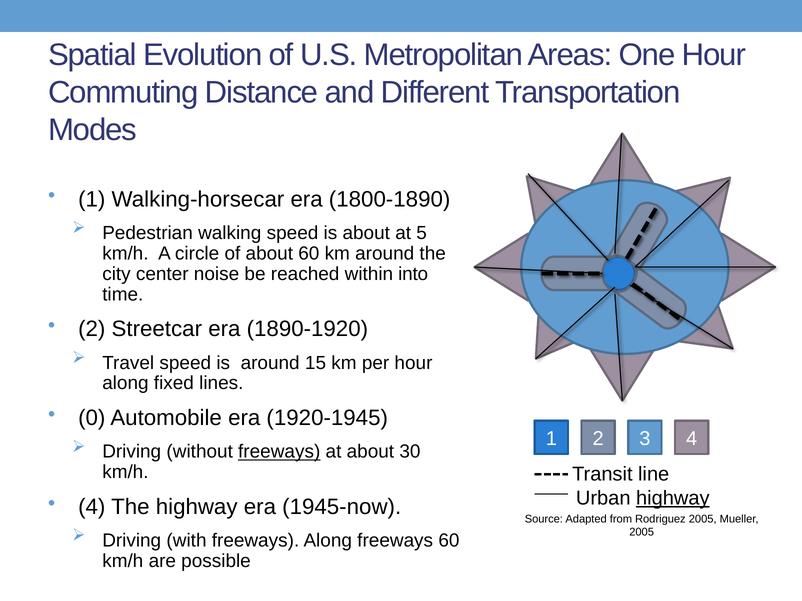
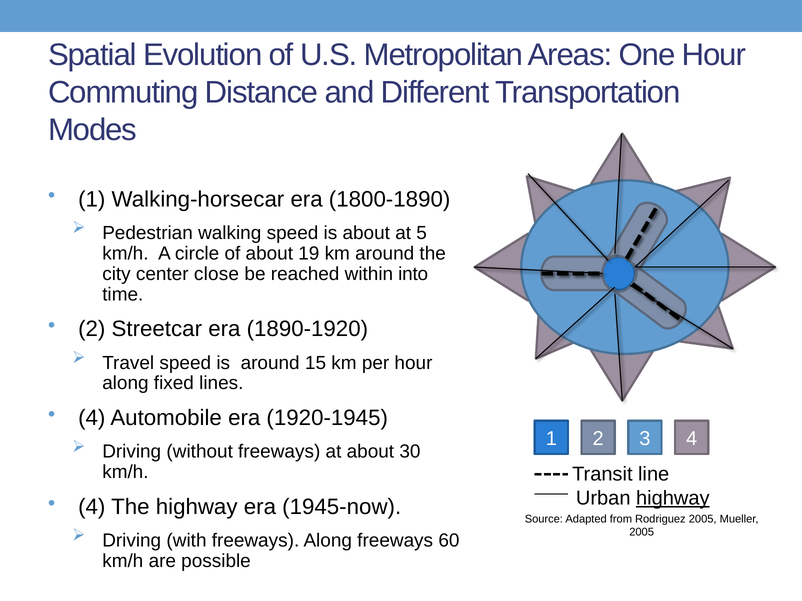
about 60: 60 -> 19 (309, 254)
noise: noise -> close (216, 274)
0: 0 -> 4 (92, 418)
freeways underline: present -> none (279, 452)
